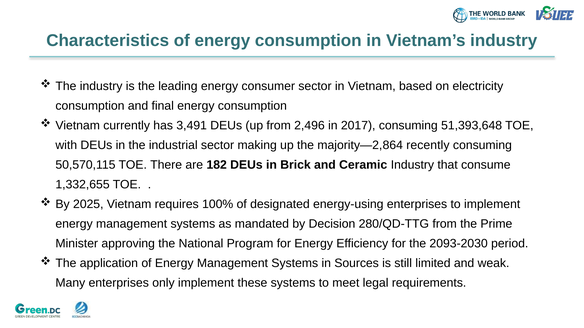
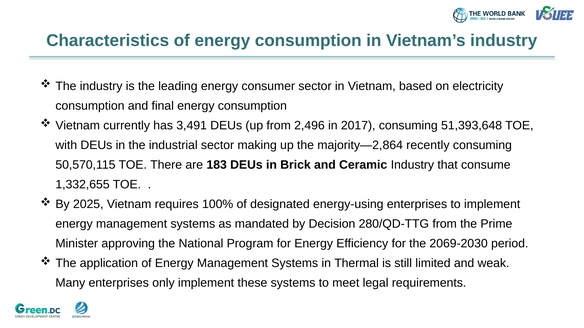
182: 182 -> 183 (217, 165)
2093-2030: 2093-2030 -> 2069-2030 (459, 244)
Sources: Sources -> Thermal (357, 264)
